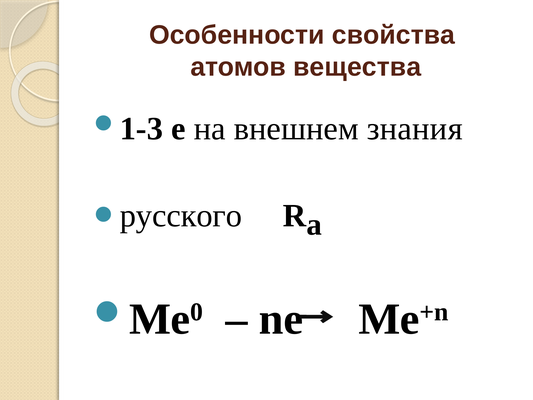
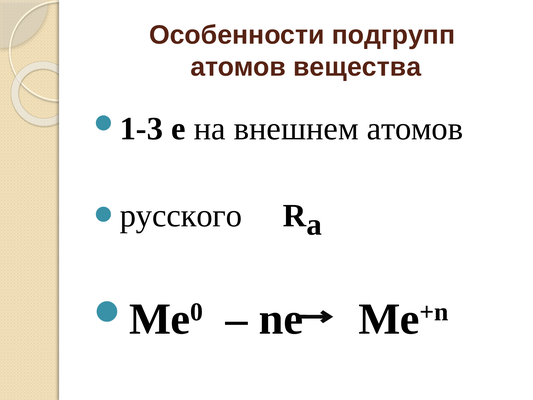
свойства: свойства -> подгрупп (393, 35)
внешнем знания: знания -> атомов (415, 129)
